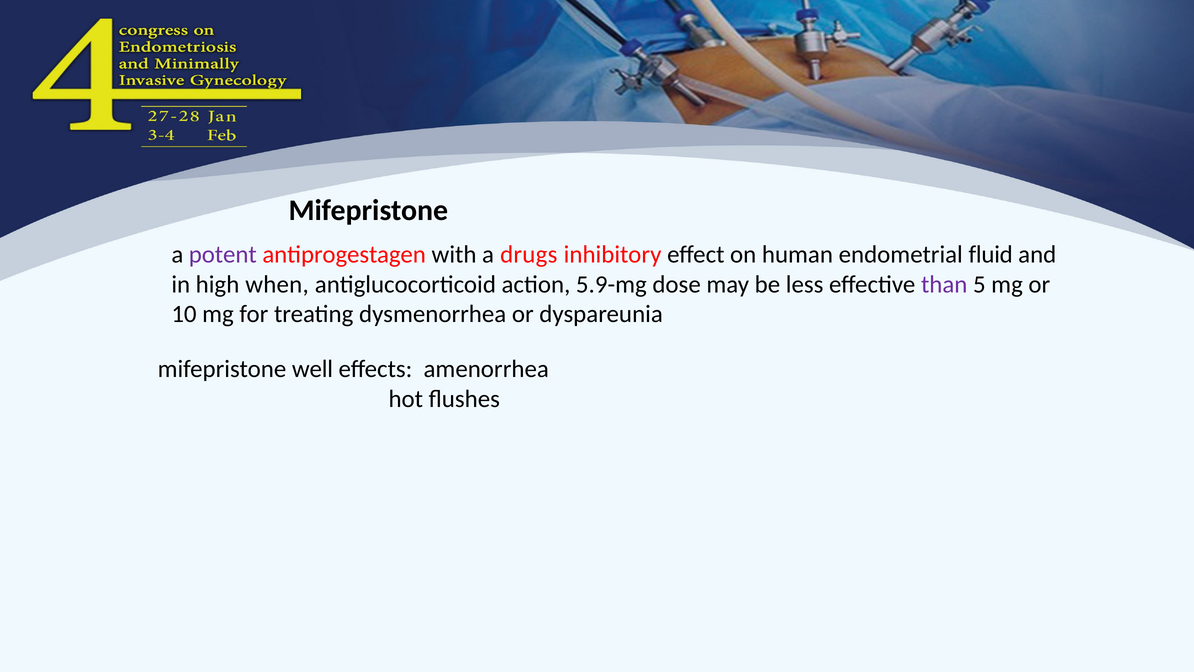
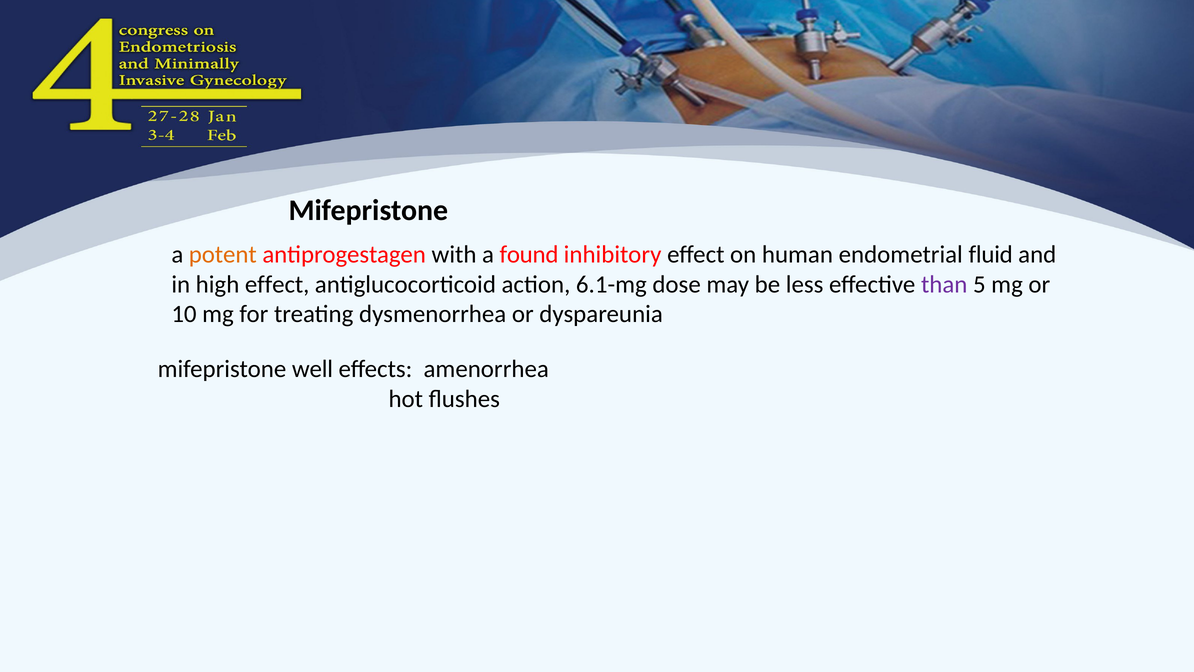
potent colour: purple -> orange (223, 254)
drugs: drugs -> found (529, 254)
high when: when -> effect (277, 284)
5.9-mg: 5.9-mg -> 6.1-mg (611, 284)
